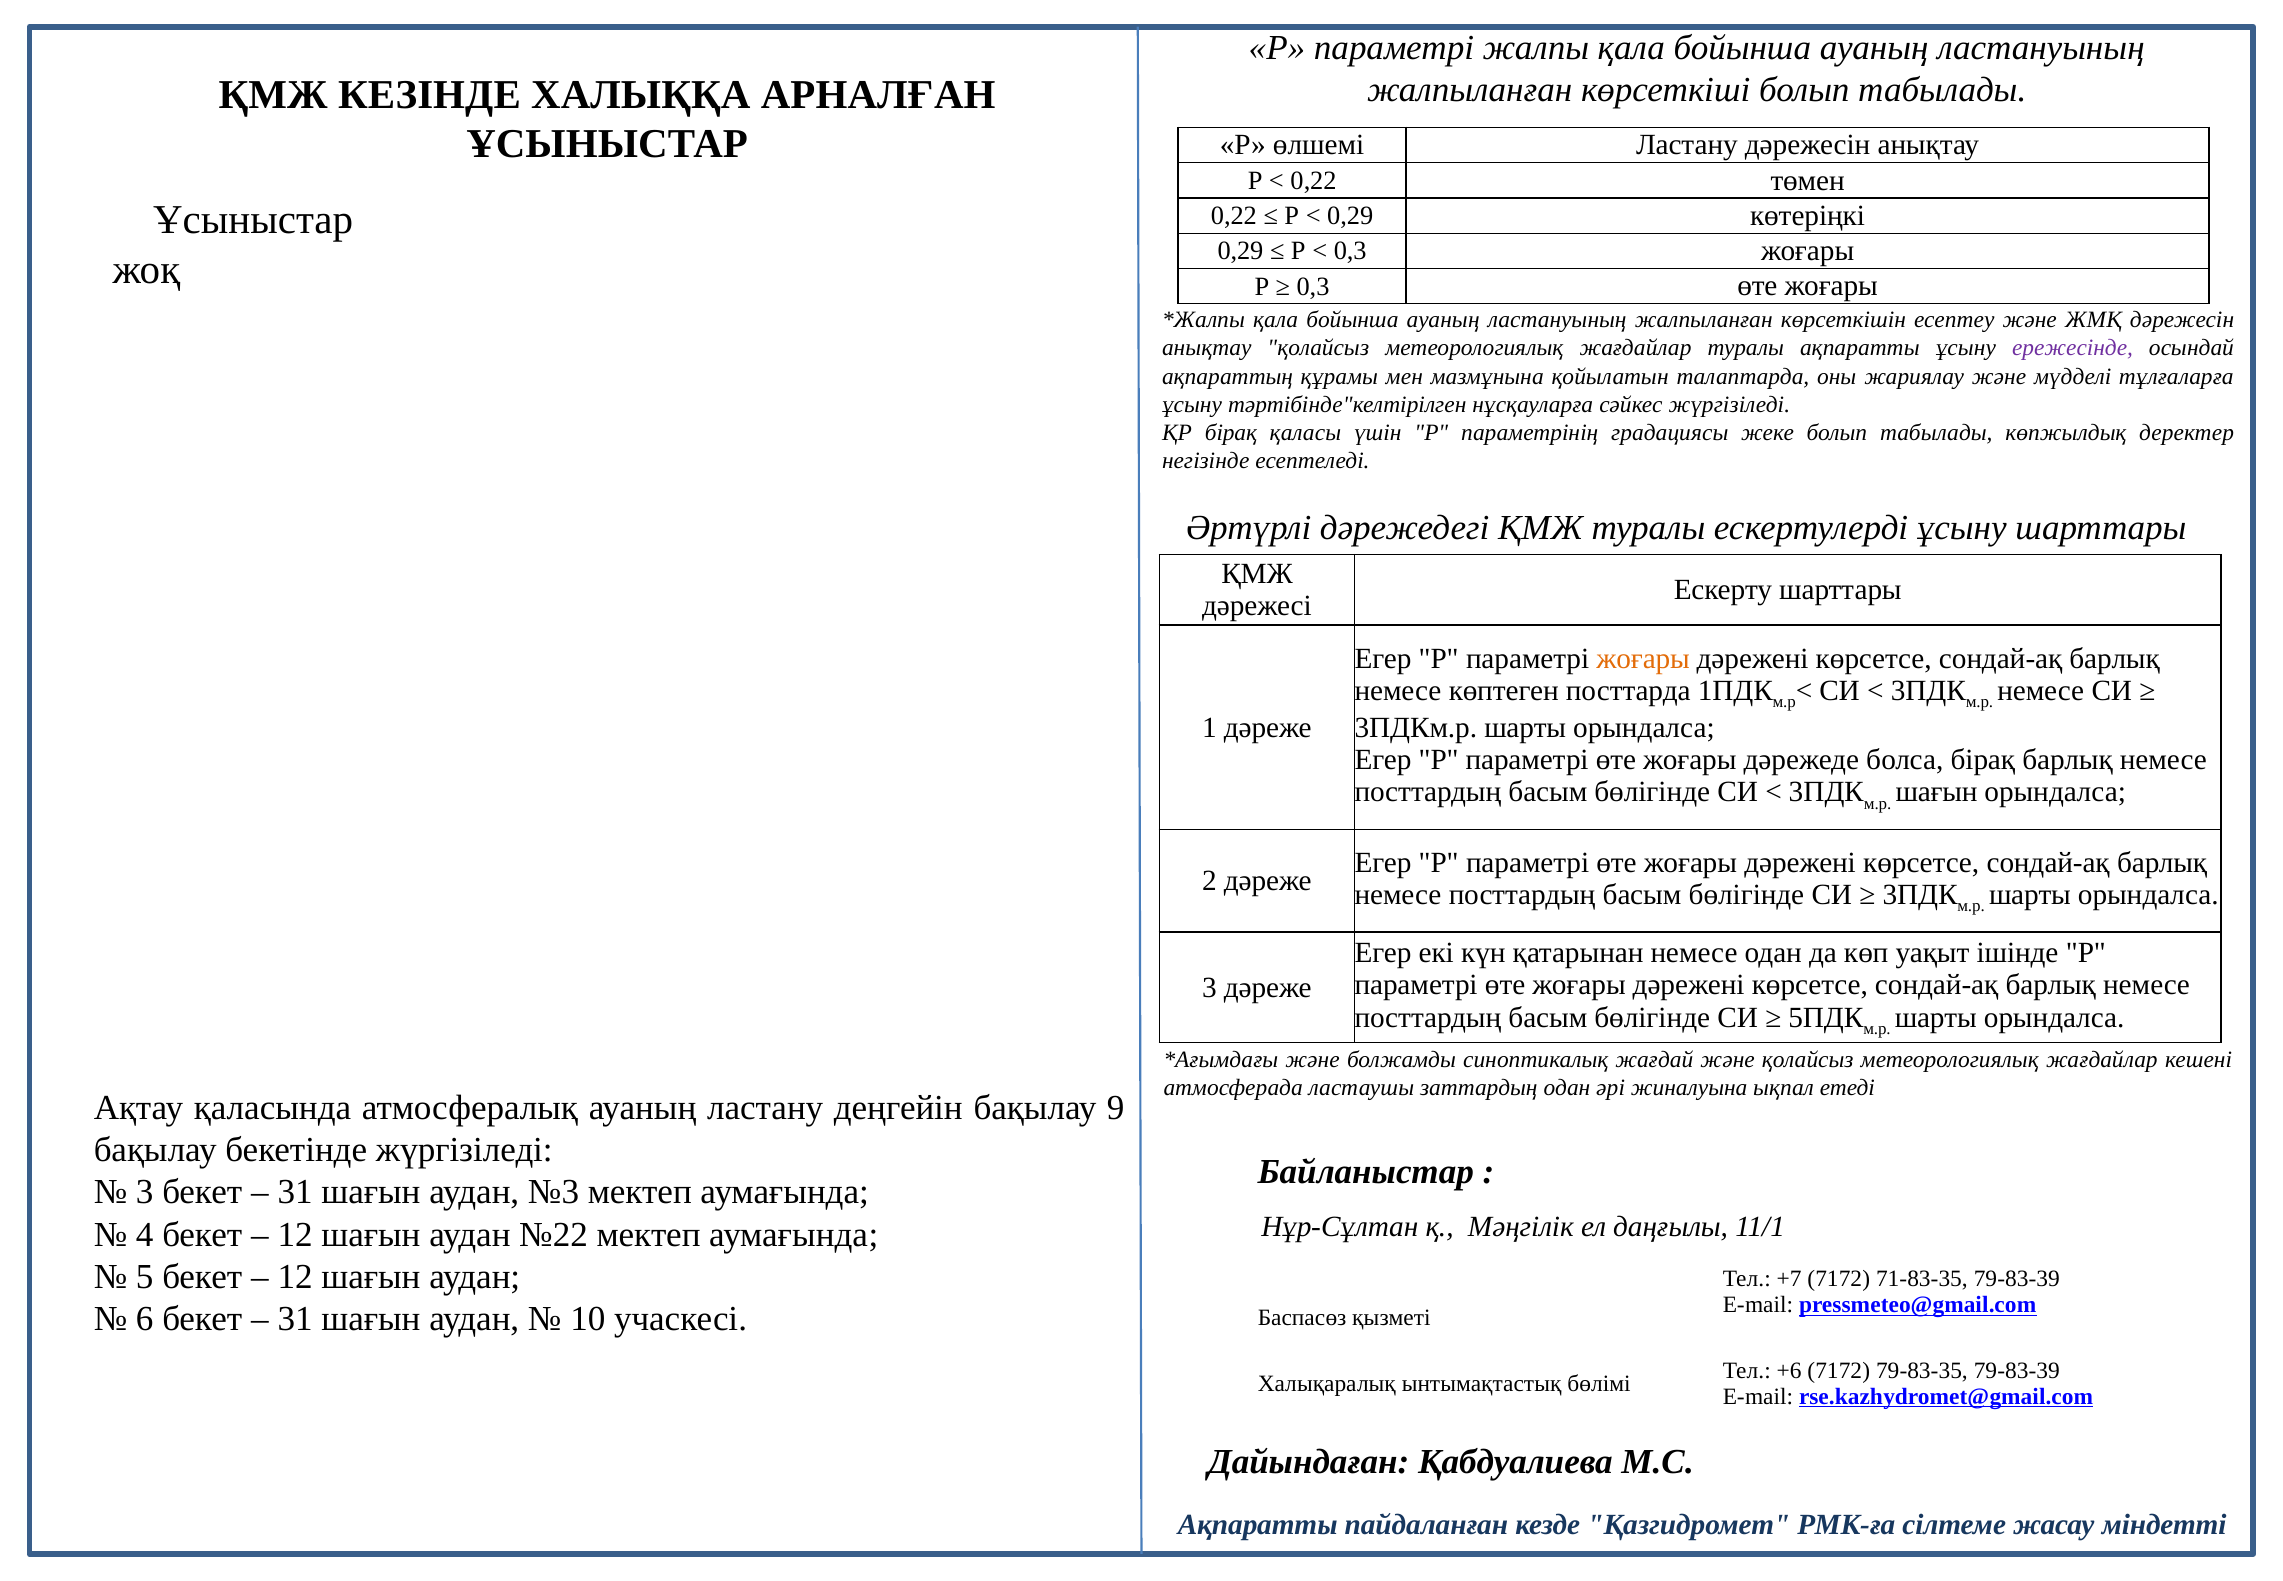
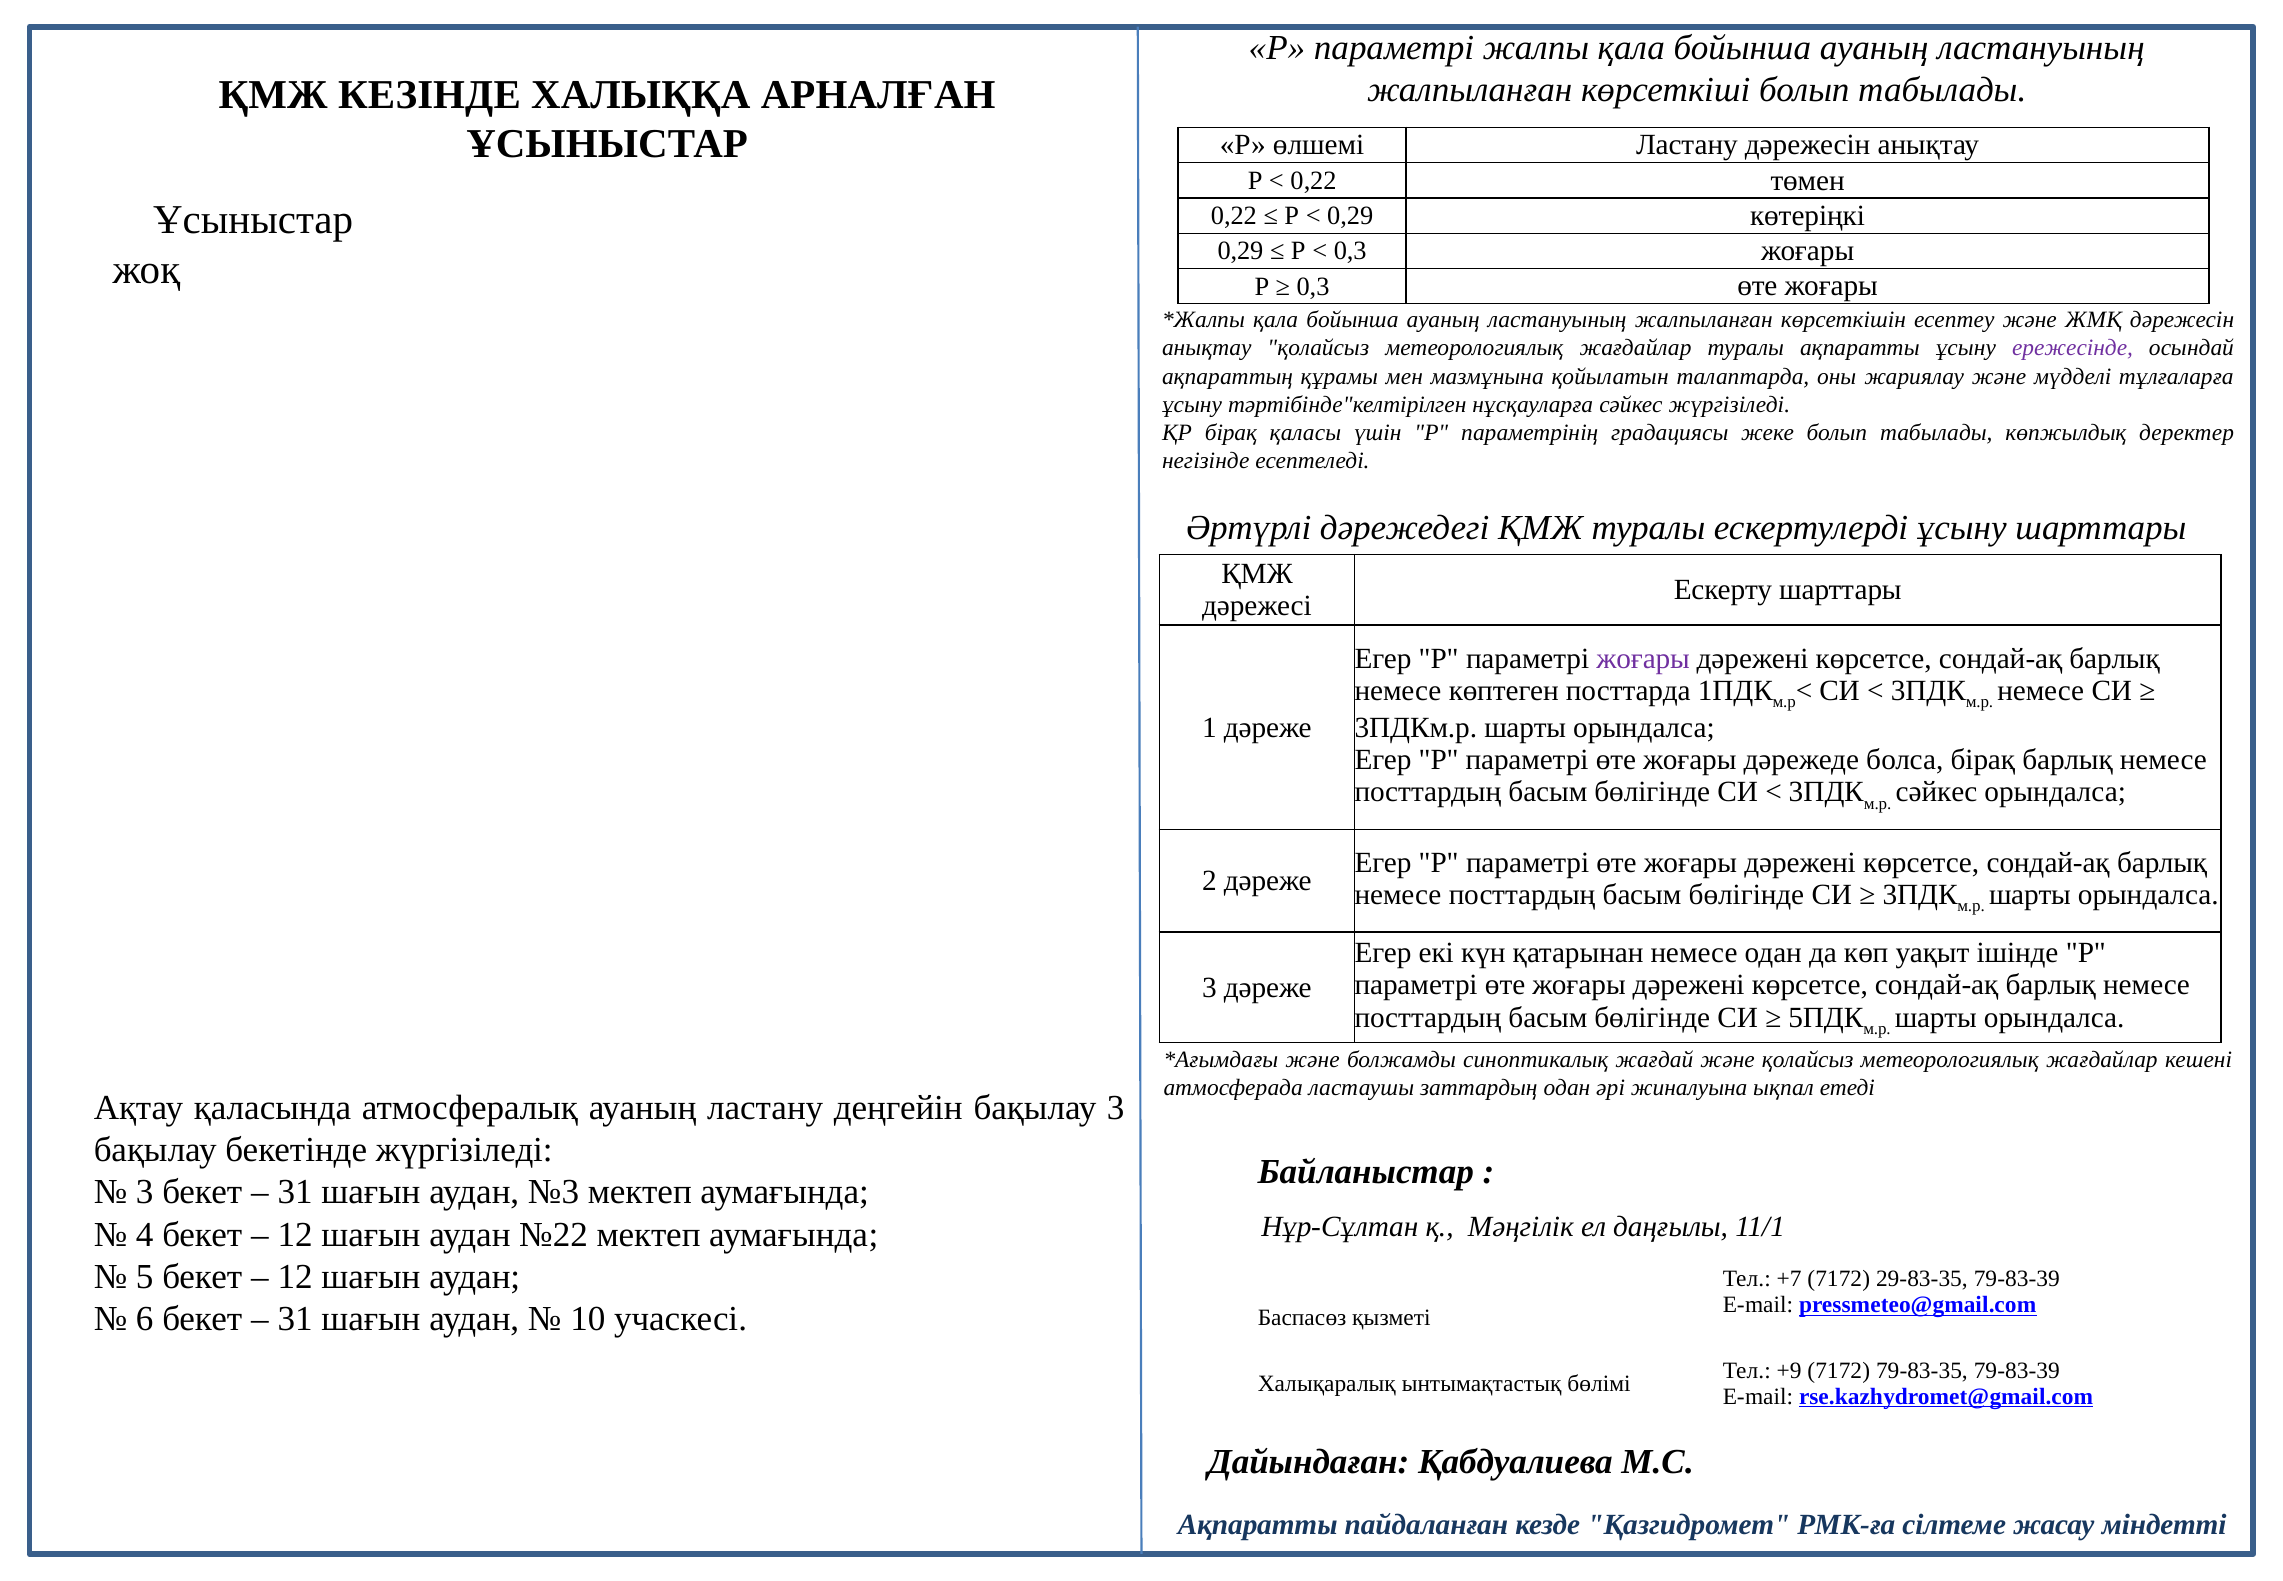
жоғары colour: orange -> purple (1643, 658)
шағын: шағын -> сәйкес (1936, 792)
бақылау 9: 9 -> 3 (1116, 1108)
71-83-35: 71-83-35 -> 29-83-35 (1922, 1279)
+6: +6 -> +9 (1789, 1370)
